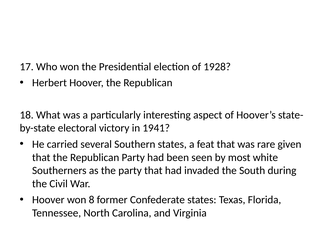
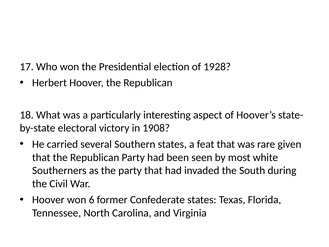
1941: 1941 -> 1908 (156, 128)
8: 8 -> 6 (92, 200)
